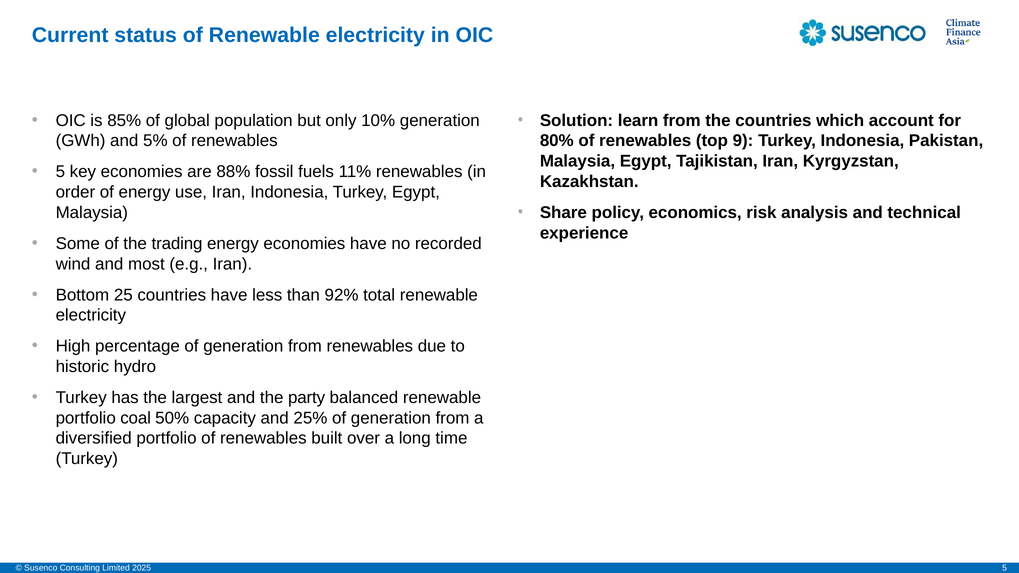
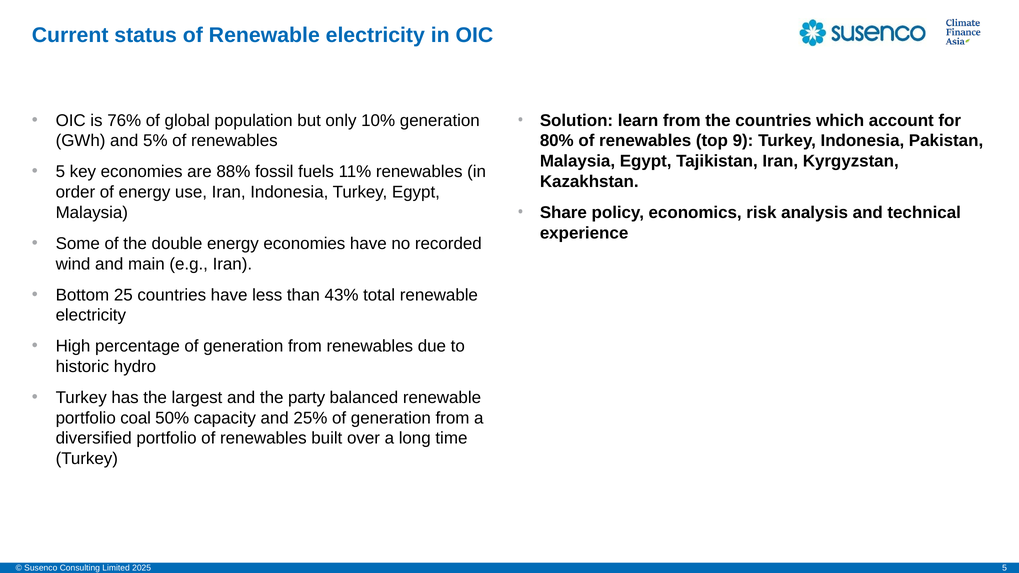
85%: 85% -> 76% (124, 121)
trading: trading -> double (177, 244)
most: most -> main (146, 264)
92%: 92% -> 43% (342, 295)
